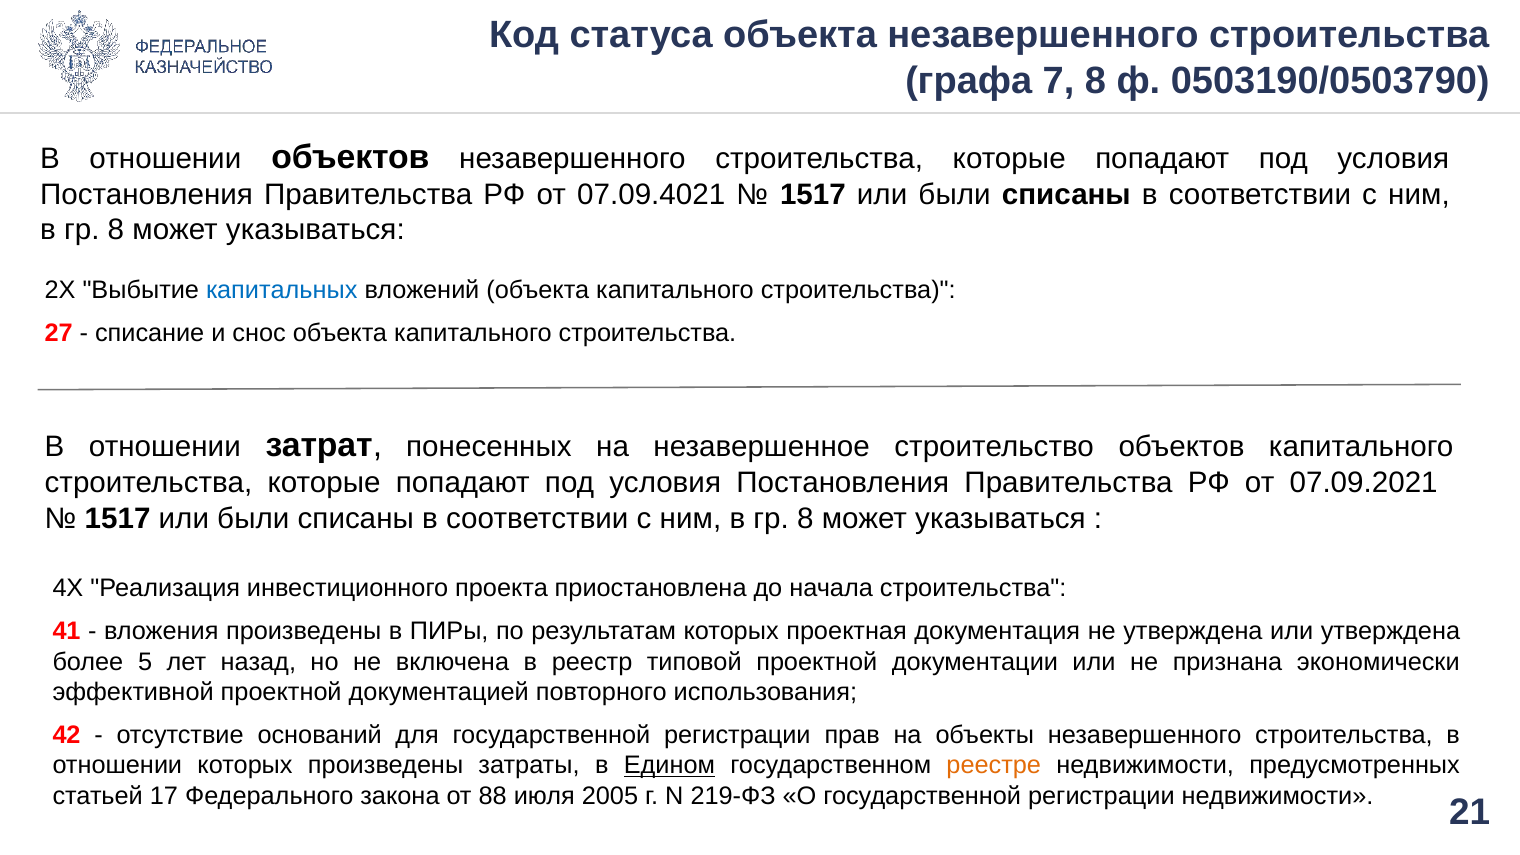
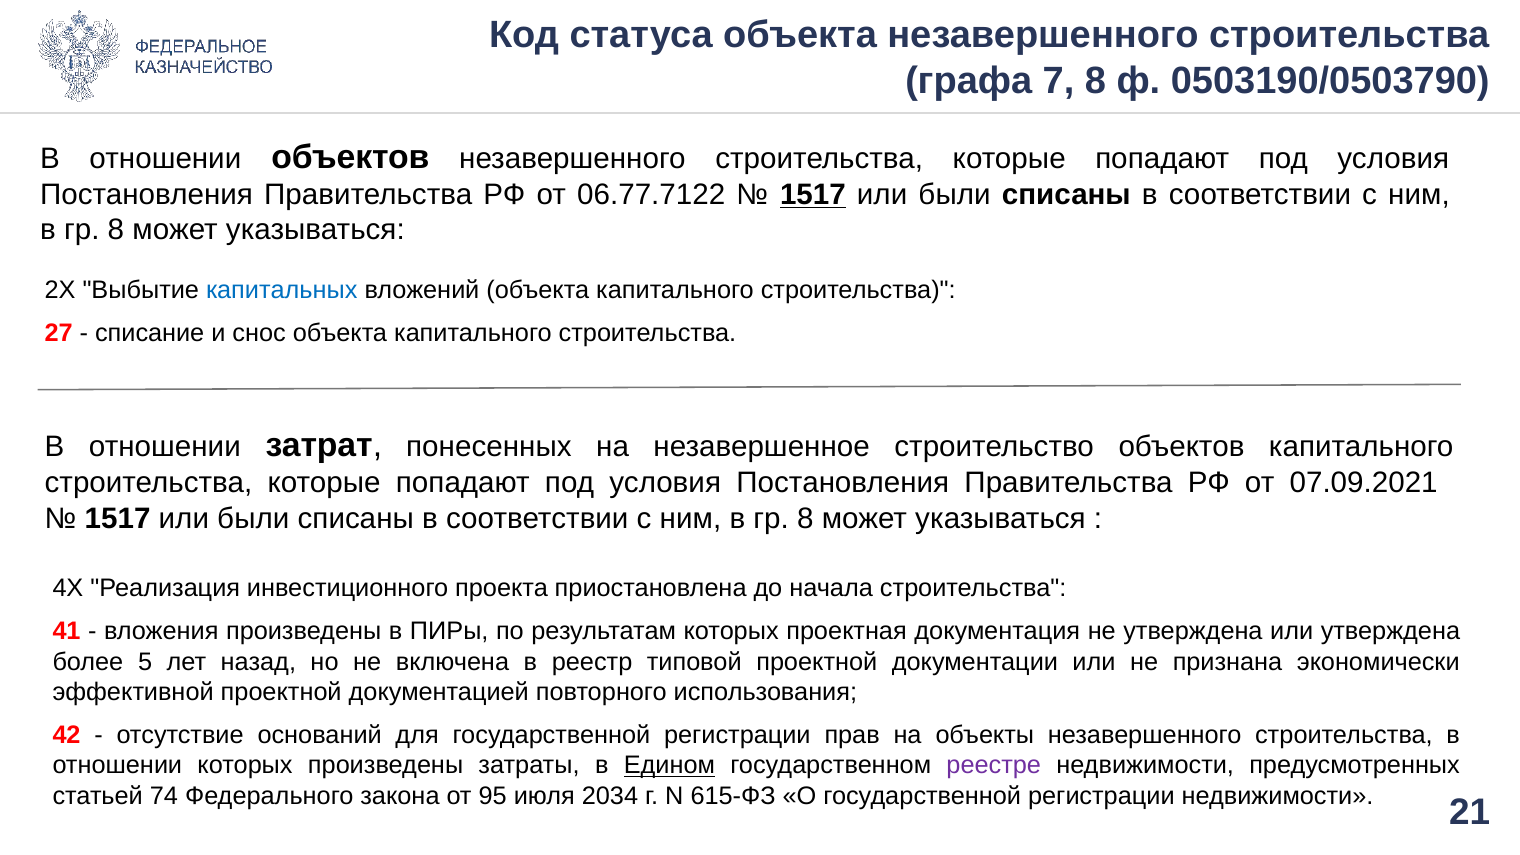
07.09.4021: 07.09.4021 -> 06.77.7122 (651, 195)
1517 underline: none -> present (813, 195)
реестре colour: orange -> purple (994, 766)
17: 17 -> 74 (164, 796)
88: 88 -> 95 (493, 796)
2005: 2005 -> 2034 (610, 796)
219-ФЗ: 219-ФЗ -> 615-ФЗ (733, 796)
